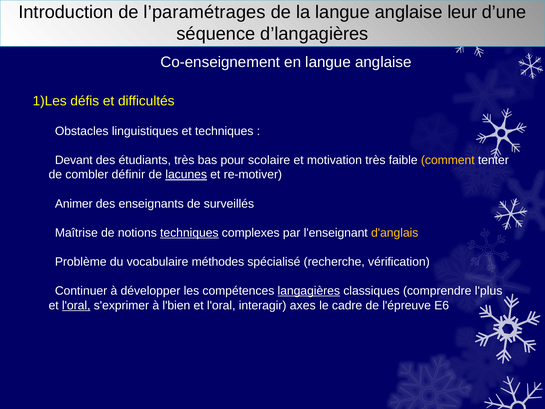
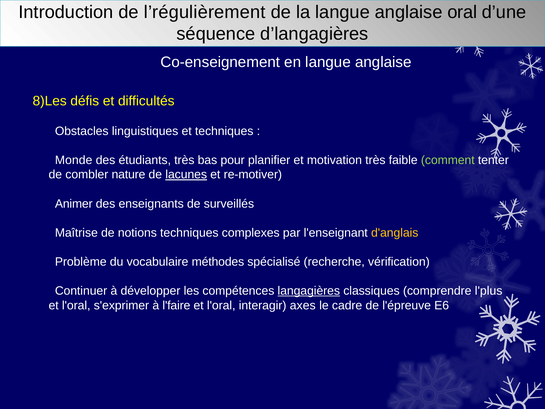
l’paramétrages: l’paramétrages -> l’régulièrement (205, 12)
leur: leur -> oral (462, 12)
1)Les: 1)Les -> 8)Les (50, 101)
Devant: Devant -> Monde (74, 160)
scolaire: scolaire -> planifier (269, 160)
comment colour: yellow -> light green (448, 160)
définir: définir -> nature (128, 175)
techniques underline: present -> none (189, 233)
l'oral underline: present -> none (76, 305)
l'bien: l'bien -> l'faire (176, 305)
